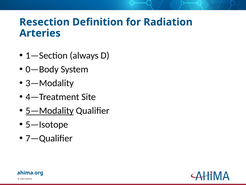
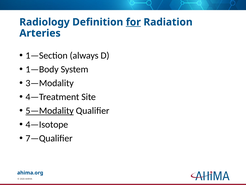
Resection: Resection -> Radiology (45, 22)
for underline: none -> present (133, 22)
0—Body: 0—Body -> 1—Body (42, 69)
5—Isotope: 5—Isotope -> 4—Isotope (47, 124)
